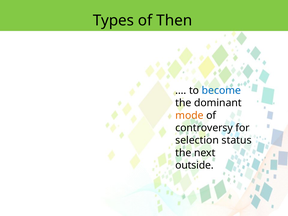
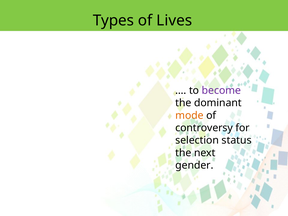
Then: Then -> Lives (174, 20)
become colour: blue -> purple (221, 90)
outside: outside -> gender (194, 165)
